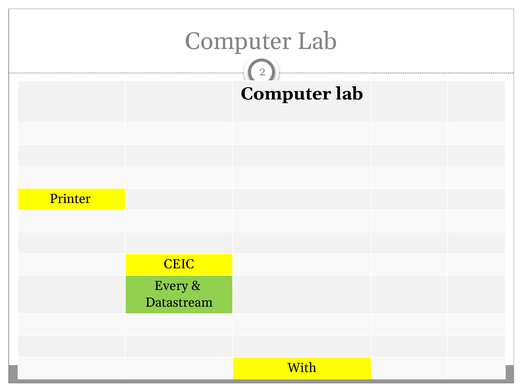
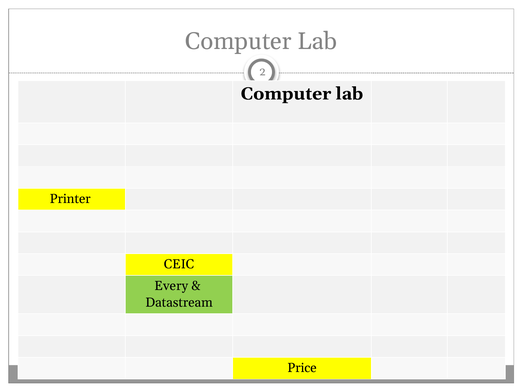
With: With -> Price (302, 368)
